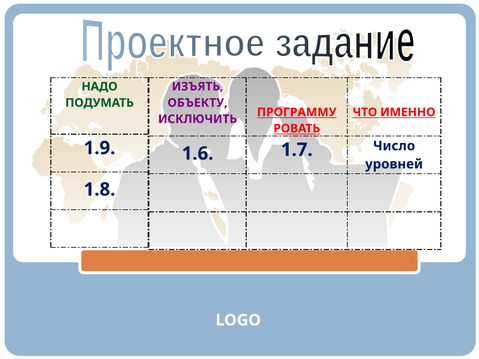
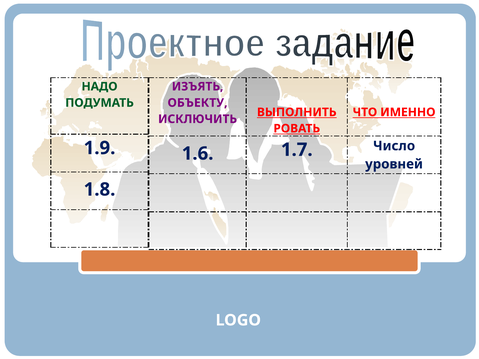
ПРОГРАММУ: ПРОГРАММУ -> ВЫПОЛНИТЬ (297, 112)
